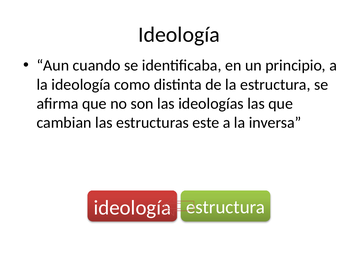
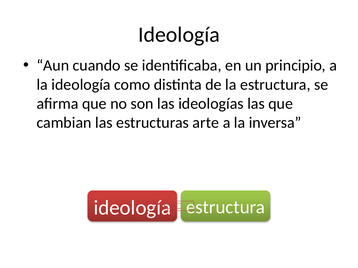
este: este -> arte (206, 123)
